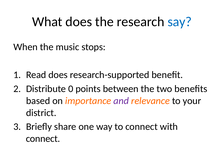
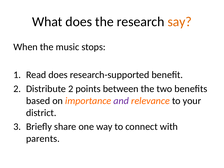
say colour: blue -> orange (180, 22)
Distribute 0: 0 -> 2 (71, 89)
connect: connect -> parents (43, 139)
